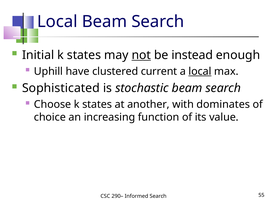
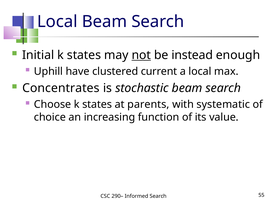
local underline: present -> none (200, 71)
Sophisticated: Sophisticated -> Concentrates (61, 88)
another: another -> parents (148, 104)
dominates: dominates -> systematic (223, 104)
